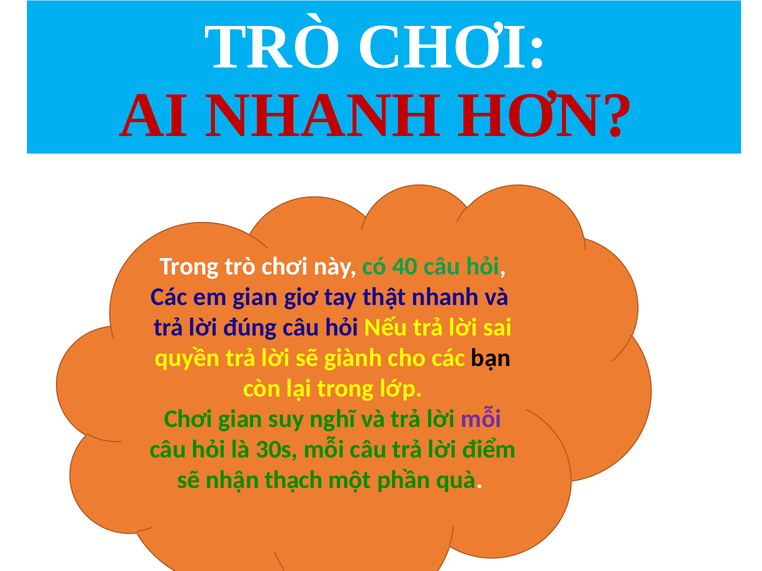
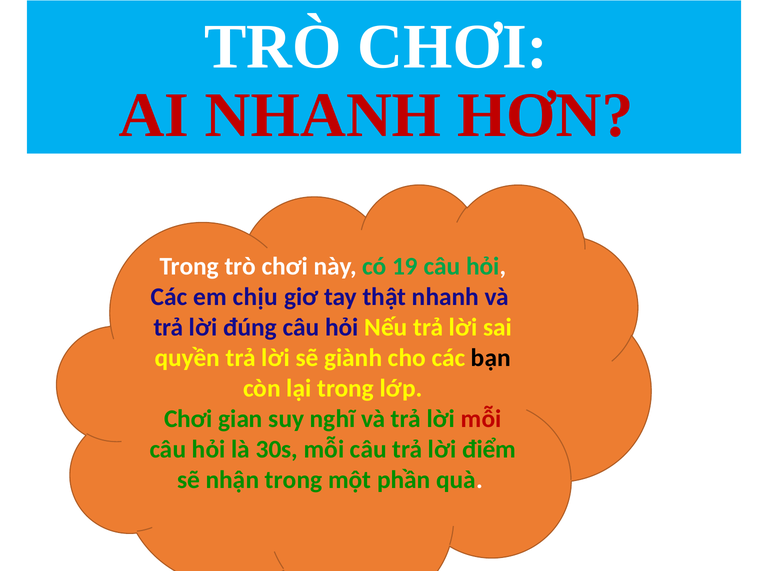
40: 40 -> 19 (405, 267)
em gian: gian -> chịu (255, 297)
mỗi colour: purple -> red (481, 419)
nhận thạch: thạch -> trong (294, 480)
